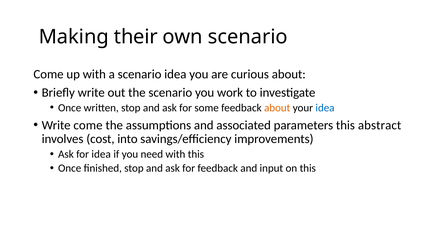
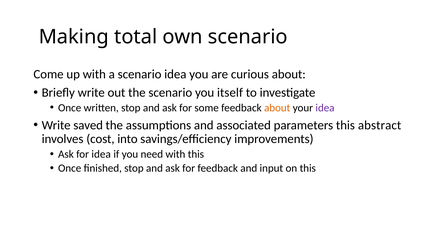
their: their -> total (136, 37)
work: work -> itself (230, 93)
idea colour: blue -> purple (325, 108)
Write come: come -> saved (88, 125)
